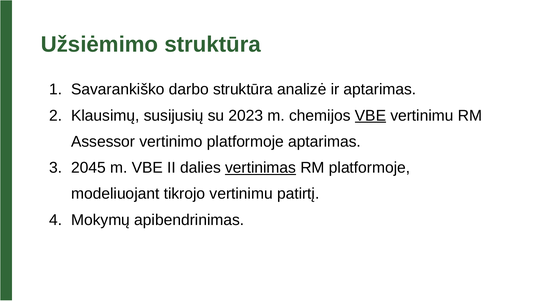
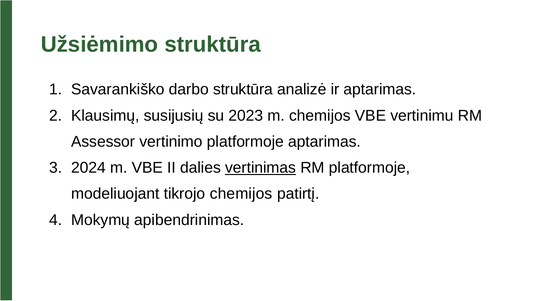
VBE underline: present -> none (370, 115)
2045: 2045 -> 2024 (88, 168)
tikrojo vertinimu: vertinimu -> chemijos (241, 194)
